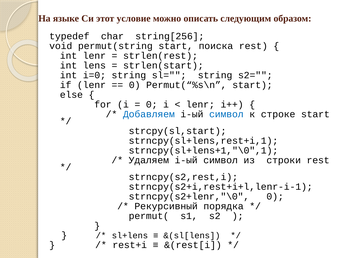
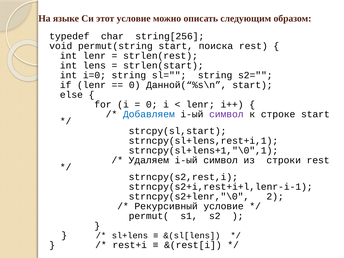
Реrmut(“%s\n: Реrmut(“%s\n -> Данной(“%s\n (186, 85)
символ colour: blue -> purple (226, 114)
strncpy(s2+lenr,"\0 0: 0 -> 2 (275, 196)
Рекурсивный порядка: порядка -> условие (224, 206)
